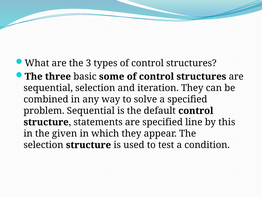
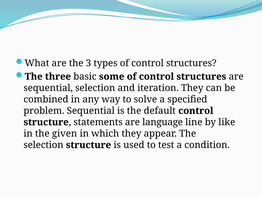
are specified: specified -> language (163, 122)
this: this -> like (227, 122)
